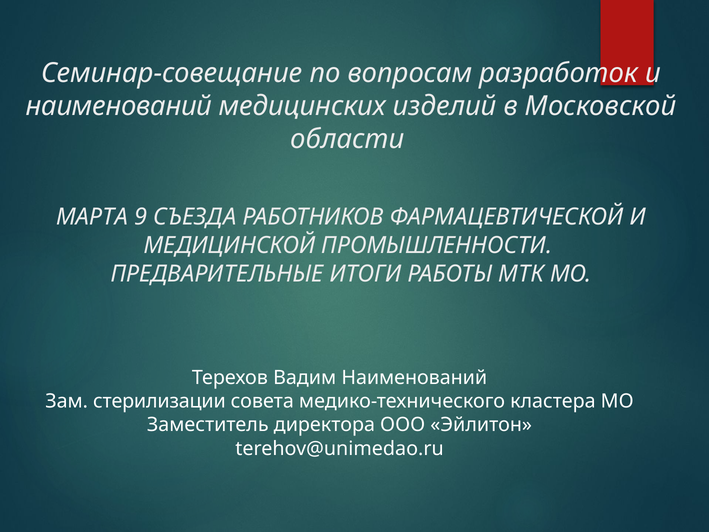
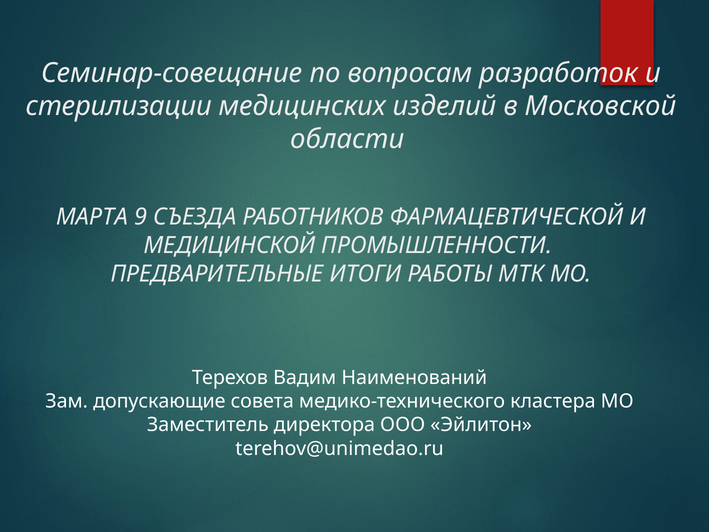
наименований: наименований -> стерилизации (119, 106)
стерилизации: стерилизации -> допускающие (159, 401)
